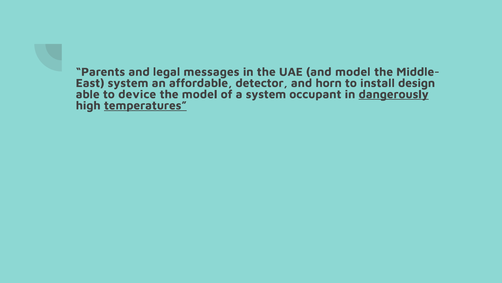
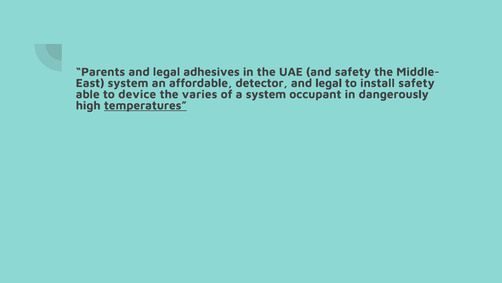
messages: messages -> adhesives (212, 72)
and model: model -> safety (353, 72)
horn: horn -> legal (329, 83)
install design: design -> safety (416, 83)
the model: model -> varies (200, 94)
dangerously underline: present -> none (394, 94)
